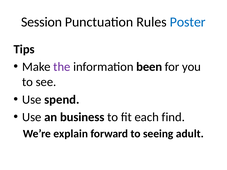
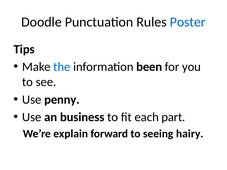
Session: Session -> Doodle (41, 22)
the colour: purple -> blue (62, 67)
spend: spend -> penny (62, 100)
find: find -> part (173, 117)
adult: adult -> hairy (190, 134)
